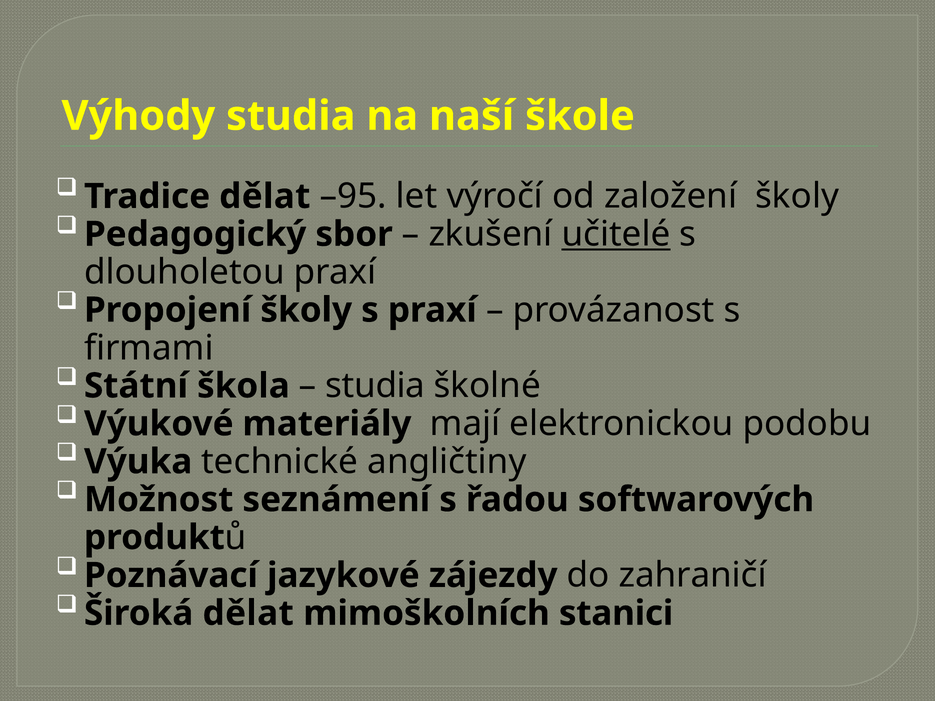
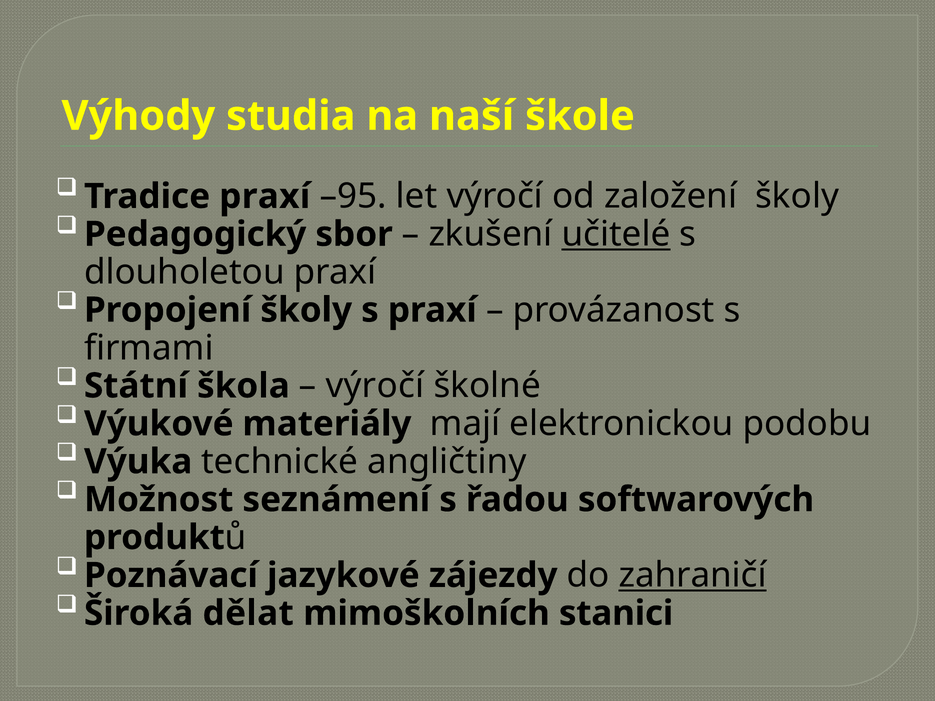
Tradice dělat: dělat -> praxí (265, 196)
studia: studia -> výročí (375, 386)
zahraničí underline: none -> present (693, 576)
